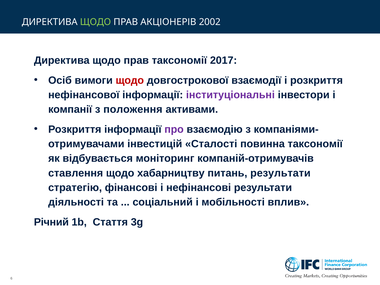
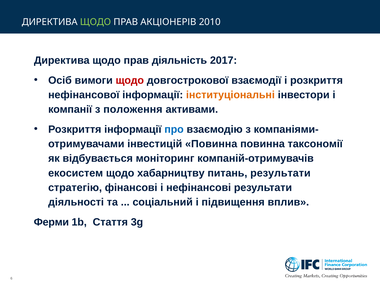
2002: 2002 -> 2010 (210, 22)
прав таксономії: таксономії -> діяльність (179, 61)
інституціональні colour: purple -> orange (230, 95)
про colour: purple -> blue (174, 129)
інвестицій Сталості: Сталості -> Повинна (211, 144)
ставлення: ставлення -> екосистем (76, 173)
мобільності: мобільності -> підвищення (233, 202)
Річний: Річний -> Ферми (51, 222)
